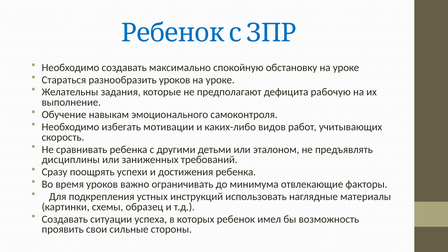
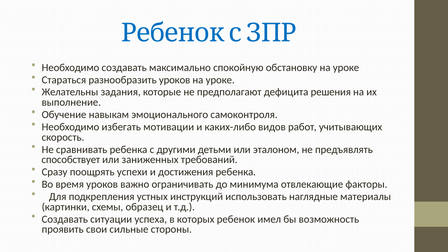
рабочую: рабочую -> решения (331, 92)
дисциплины: дисциплины -> способствует (71, 160)
